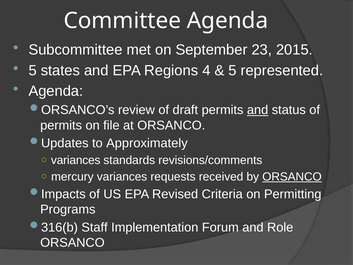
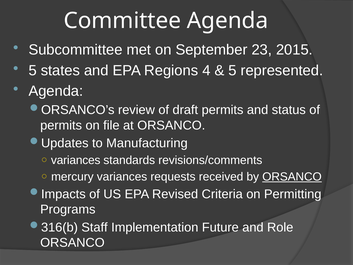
and underline: present -> none (258, 110)
Approximately: Approximately -> Manufacturing (147, 143)
Forum: Forum -> Future (220, 227)
